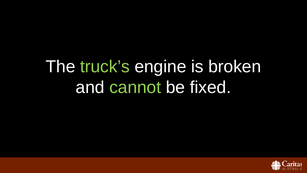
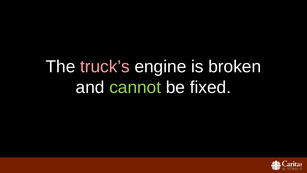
truck’s colour: light green -> pink (105, 66)
